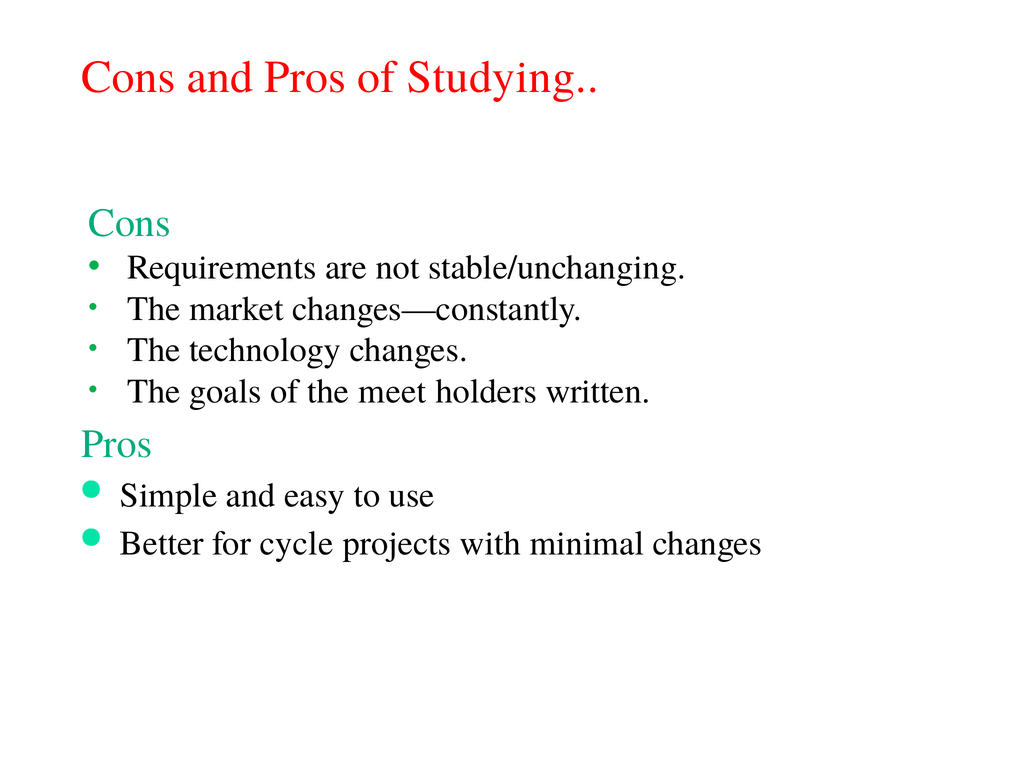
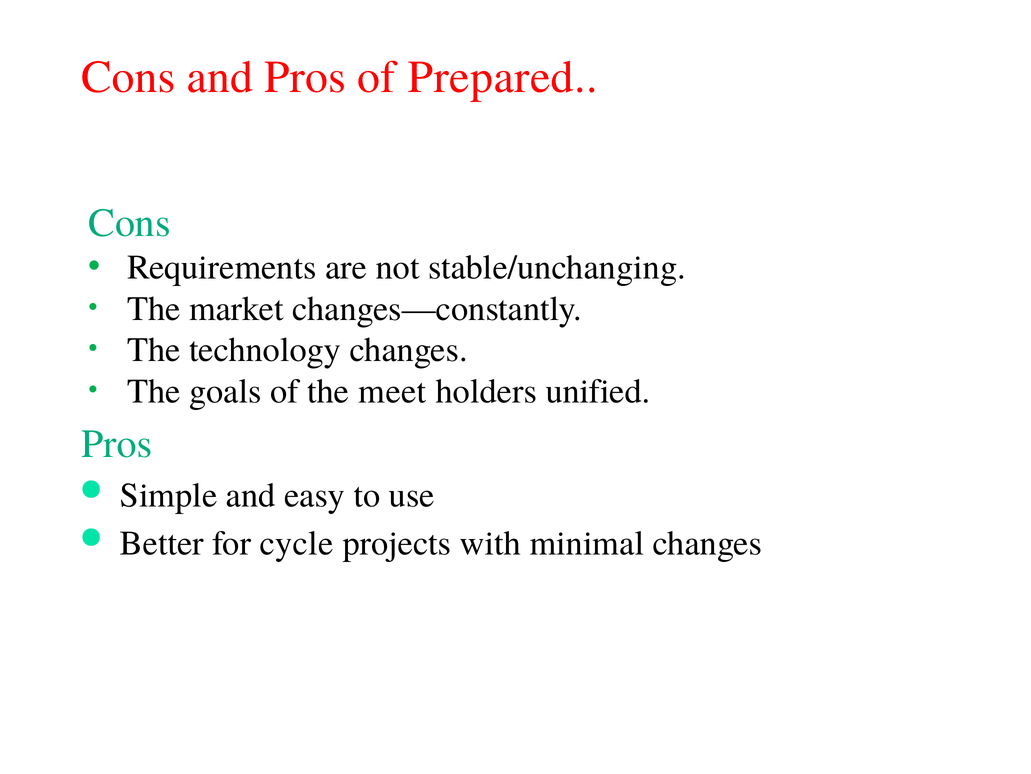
Studying: Studying -> Prepared (503, 77)
written: written -> unified (598, 391)
